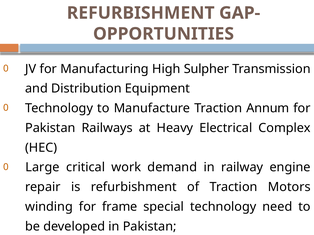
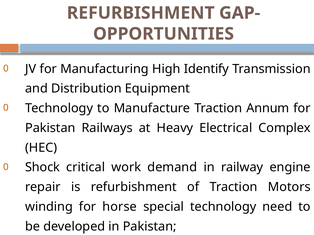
Sulpher: Sulpher -> Identify (206, 69)
Large: Large -> Shock (43, 168)
frame: frame -> horse (120, 207)
